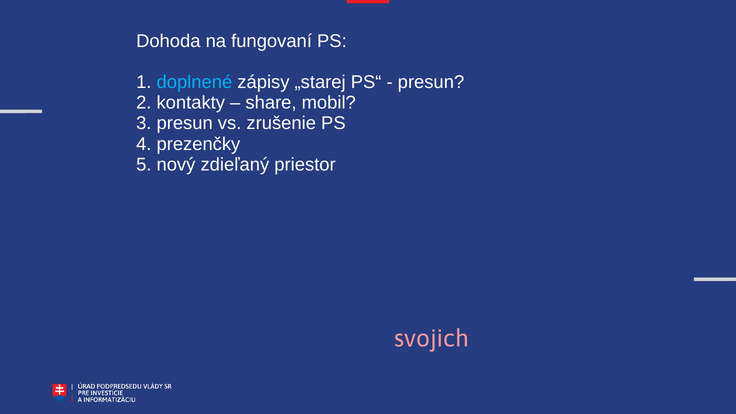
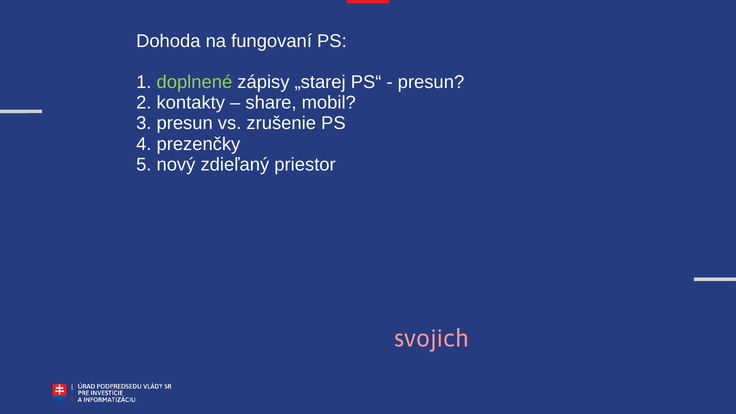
doplnené colour: light blue -> light green (194, 82)
